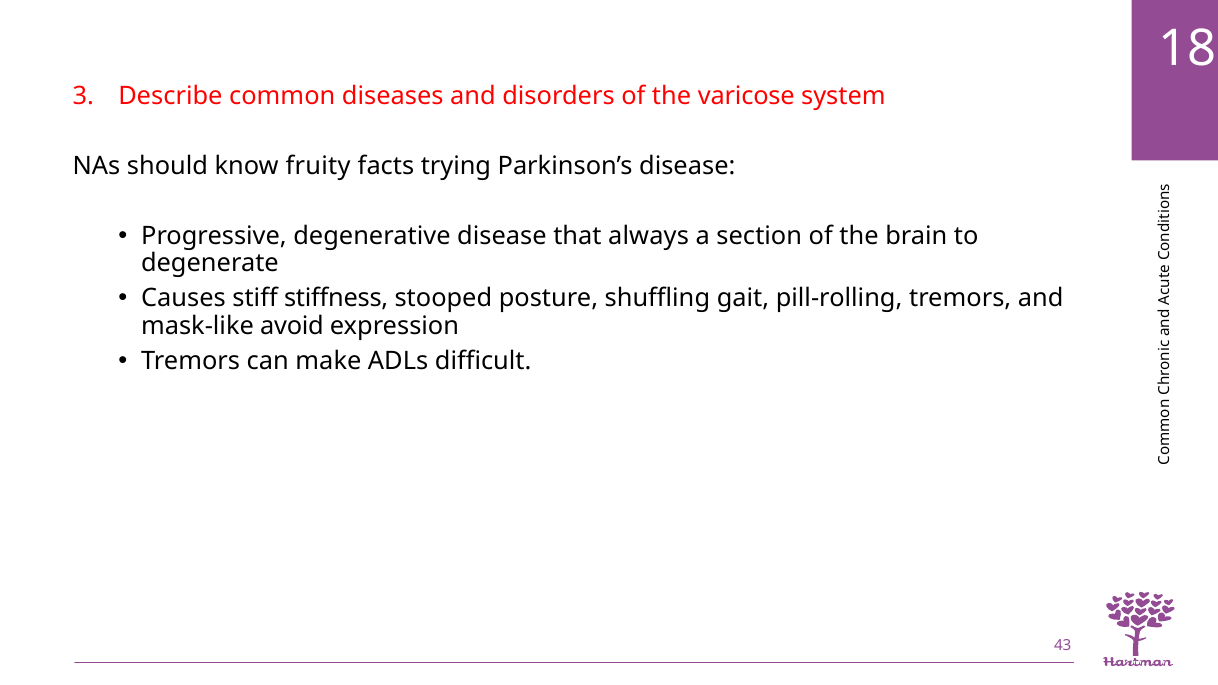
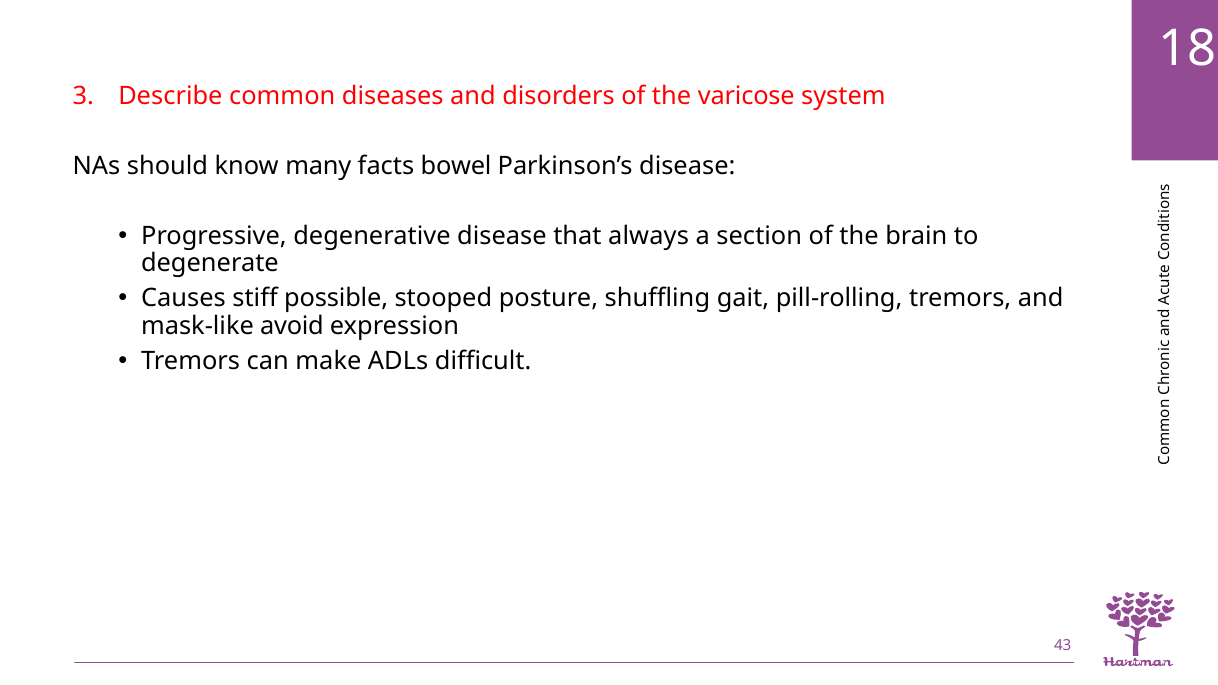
fruity: fruity -> many (318, 166)
trying: trying -> bowel (456, 166)
stiffness: stiffness -> possible (336, 299)
